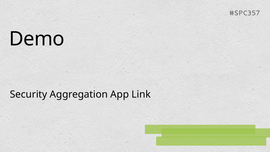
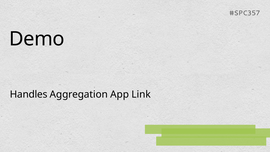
Security: Security -> Handles (29, 94)
